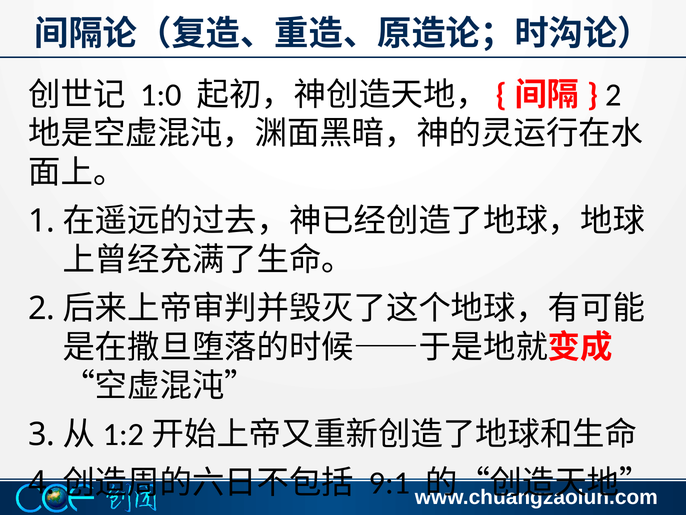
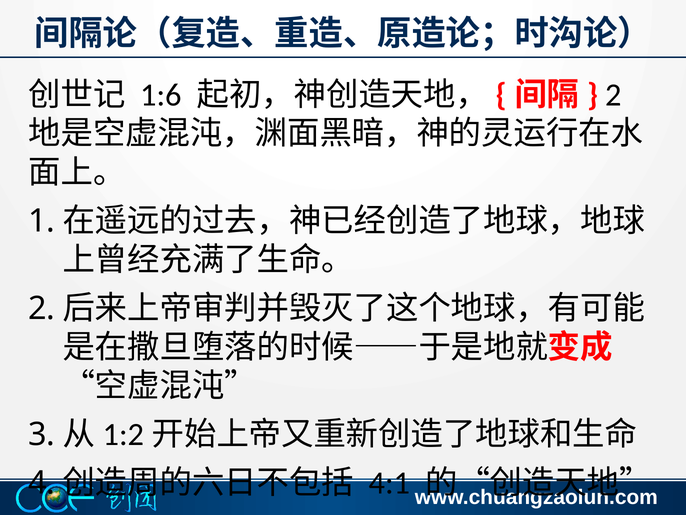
1:0: 1:0 -> 1:6 (161, 95)
9:1: 9:1 -> 4:1 (389, 483)
